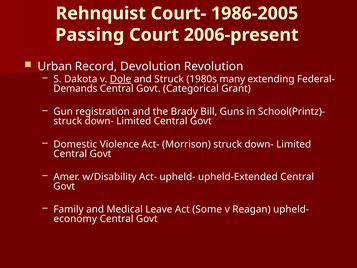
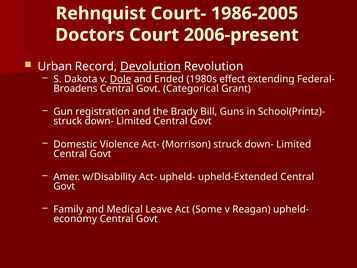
Passing: Passing -> Doctors (90, 35)
Devolution underline: none -> present (150, 66)
and Struck: Struck -> Ended (169, 79)
many: many -> effect (232, 79)
Demands: Demands -> Broadens (75, 89)
